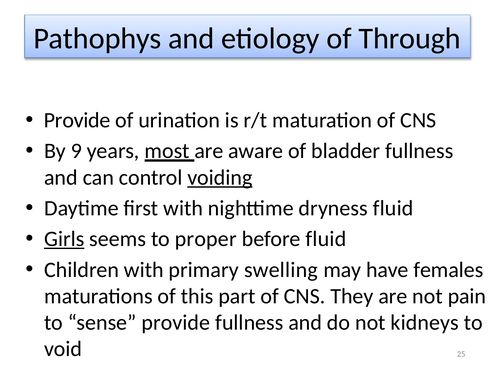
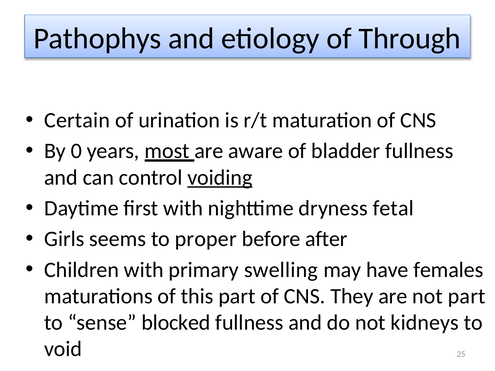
Provide: Provide -> Certain (77, 120)
9: 9 -> 0 (76, 151)
dryness fluid: fluid -> fetal (393, 208)
Girls underline: present -> none (64, 239)
before fluid: fluid -> after (326, 239)
not pain: pain -> part (467, 296)
sense provide: provide -> blocked (176, 323)
